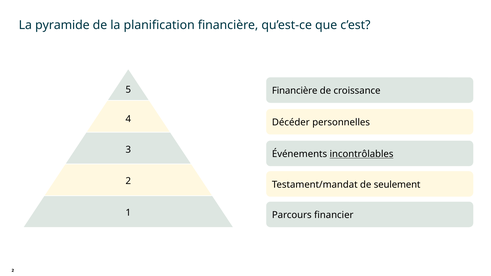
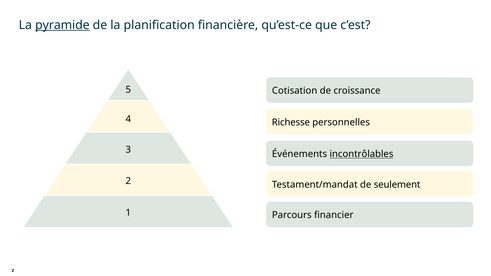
pyramide underline: none -> present (62, 25)
Financière: Financière -> Cotisation (295, 91)
Décéder: Décéder -> Richesse (291, 122)
